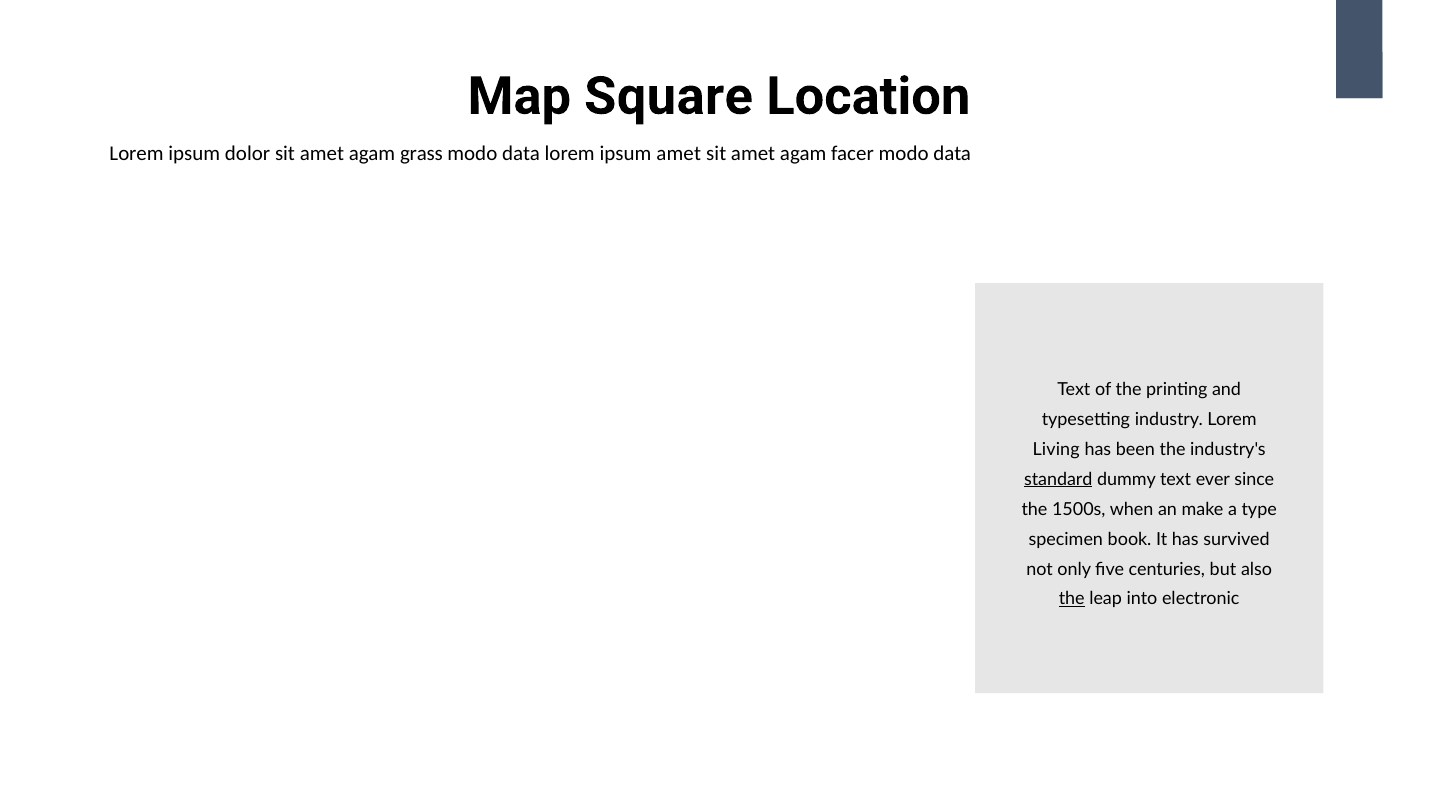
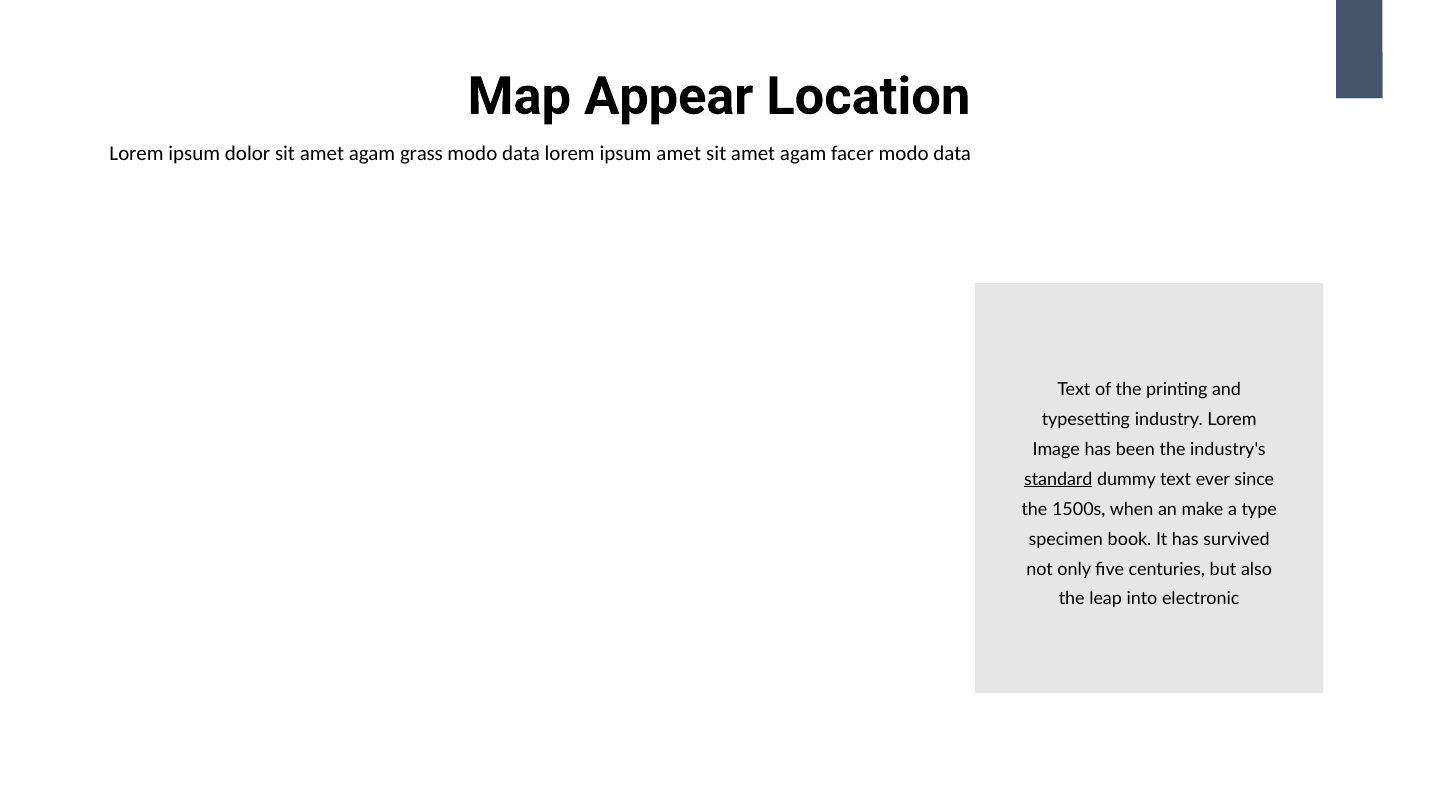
Square: Square -> Appear (669, 96)
Living: Living -> Image (1056, 449)
the underline: present -> none (1072, 599)
